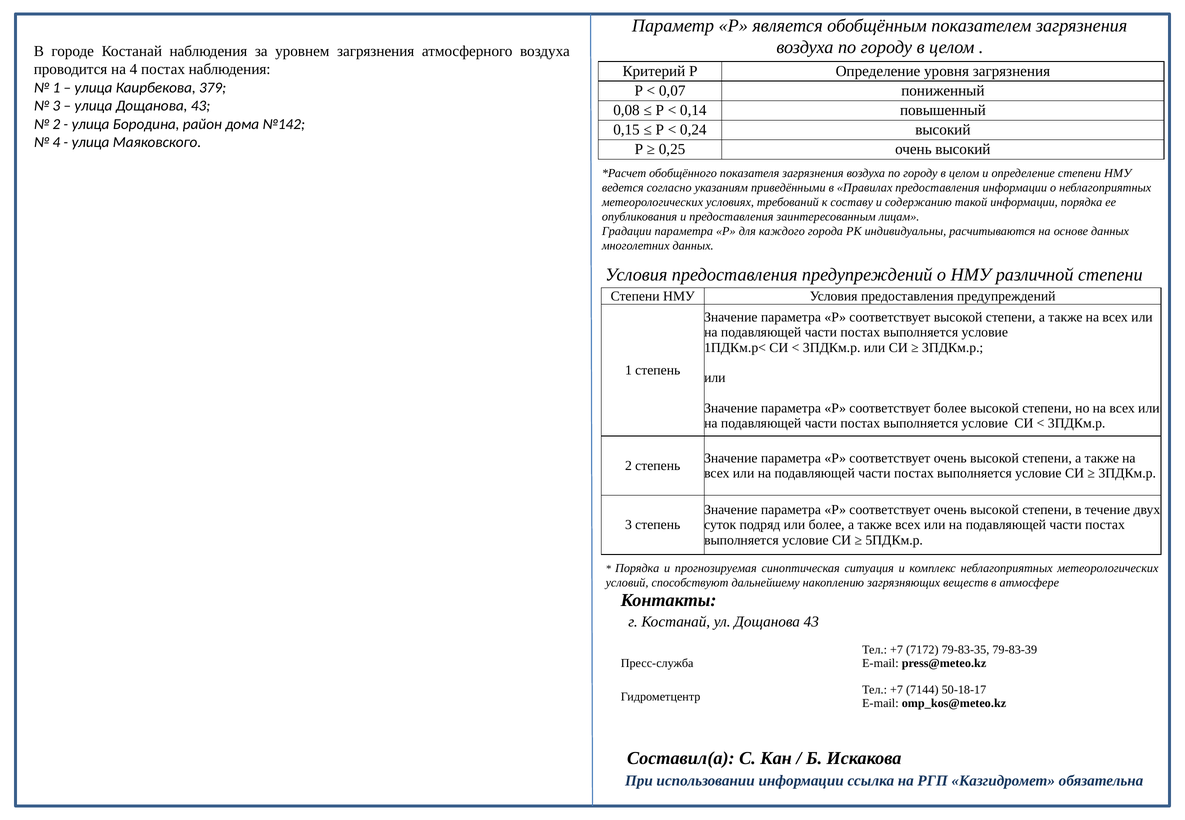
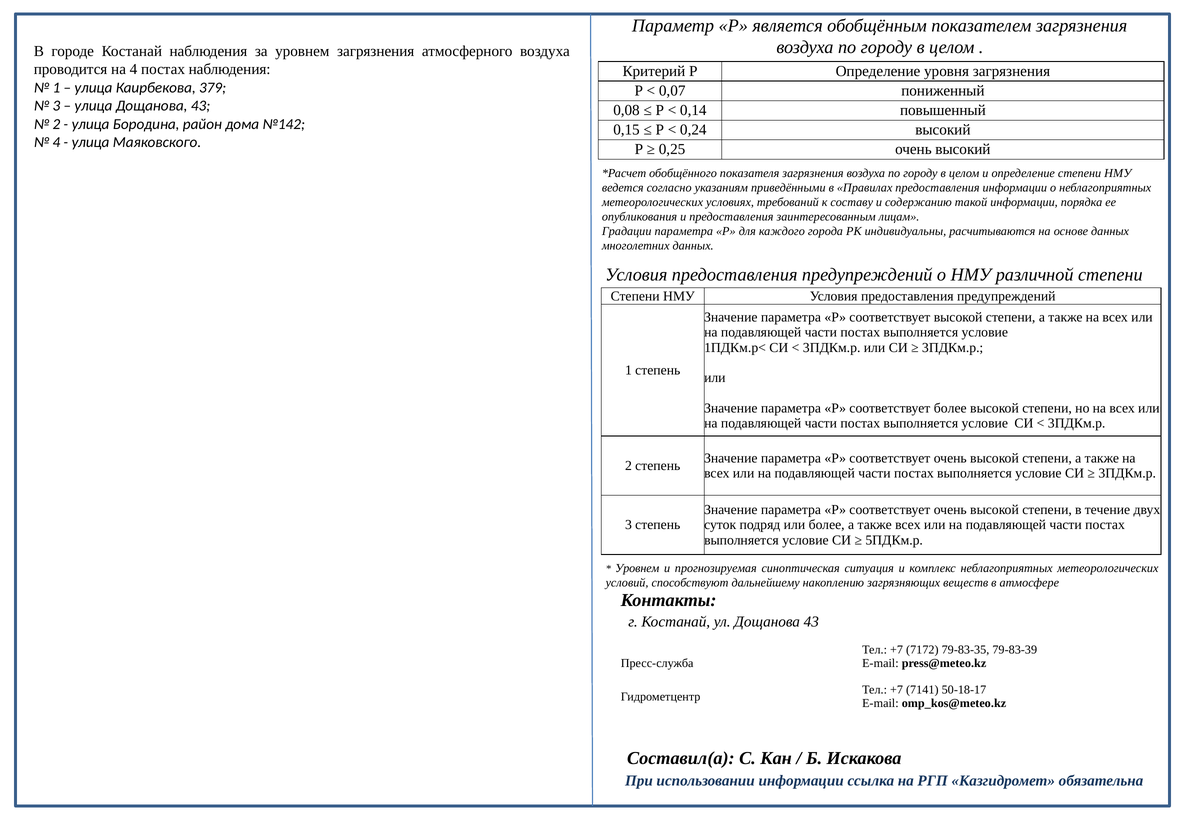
Порядка: Порядка -> Уровнем (637, 568)
7144: 7144 -> 7141 (922, 690)
